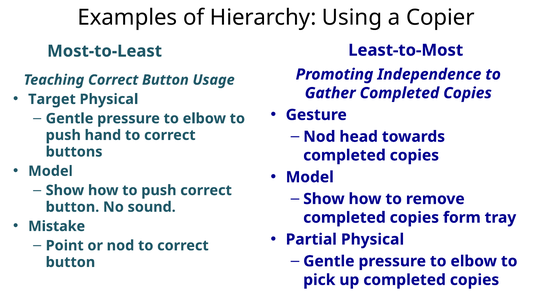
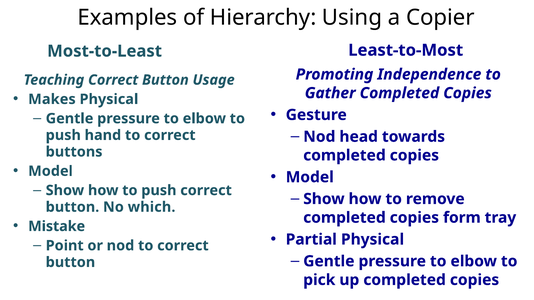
Target: Target -> Makes (52, 99)
sound: sound -> which (152, 207)
